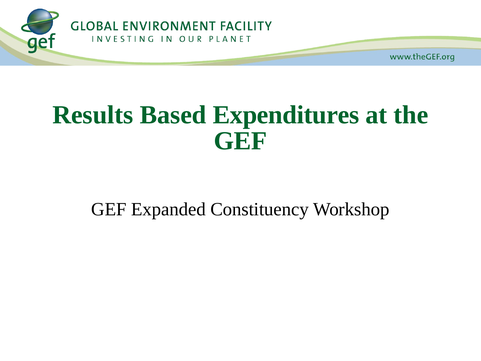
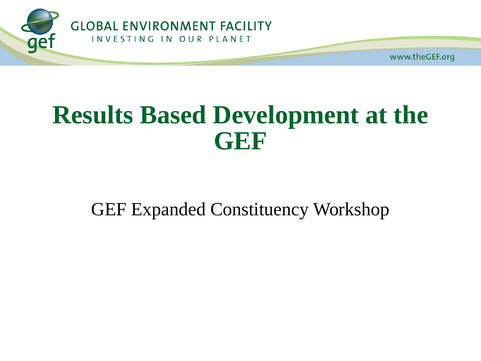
Expenditures: Expenditures -> Development (286, 115)
